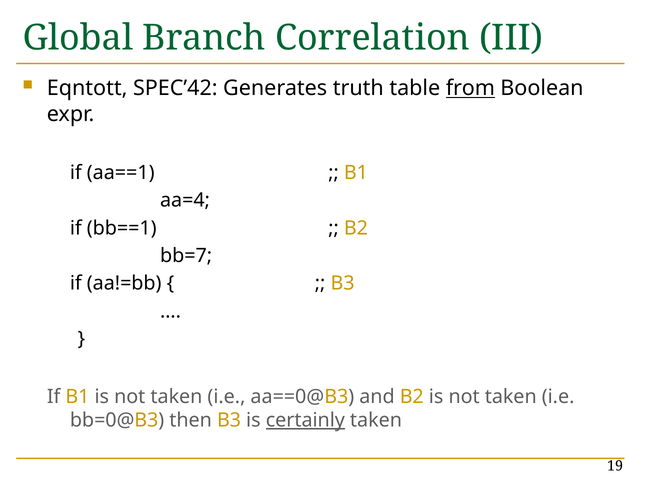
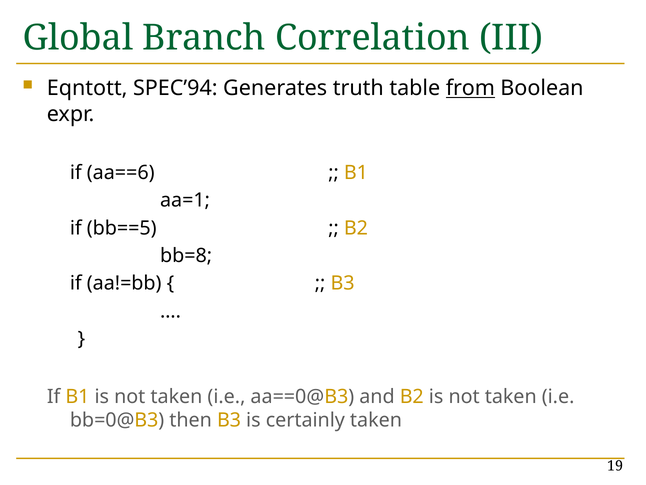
SPEC’42: SPEC’42 -> SPEC’94 (175, 88)
aa==1: aa==1 -> aa==6 (121, 173)
aa=4: aa=4 -> aa=1 (185, 200)
bb==1: bb==1 -> bb==5 (122, 228)
bb=7: bb=7 -> bb=8 (186, 255)
certainly underline: present -> none (305, 420)
